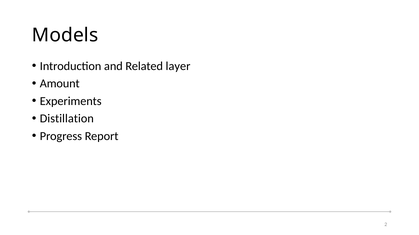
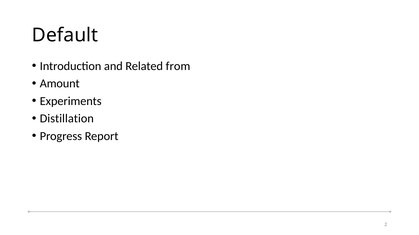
Models: Models -> Default (65, 35)
layer: layer -> from (178, 66)
